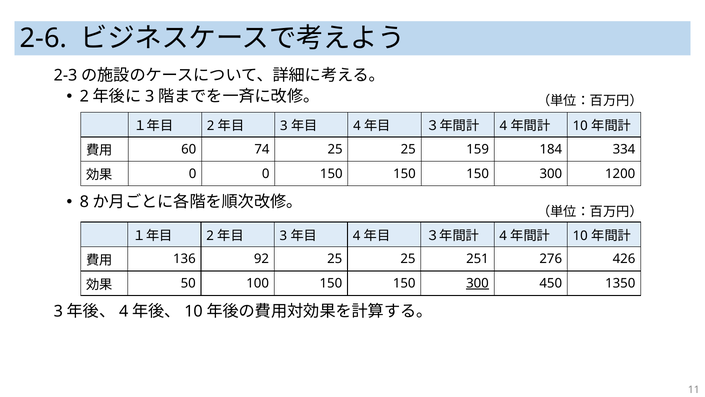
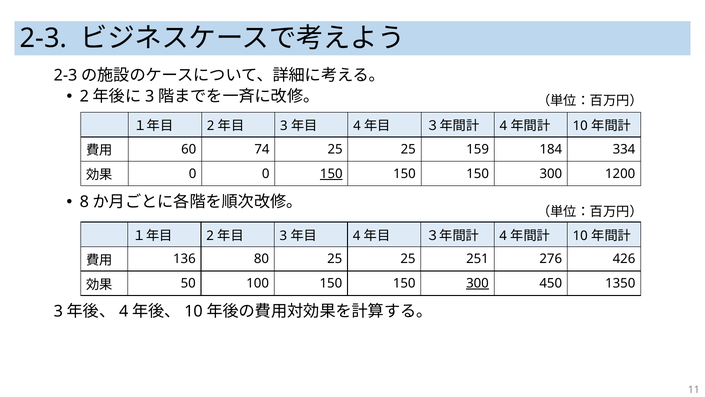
2-6: 2-6 -> 2-3 (43, 38)
150 underline: none -> present (331, 174)
92: 92 -> 80 (261, 259)
